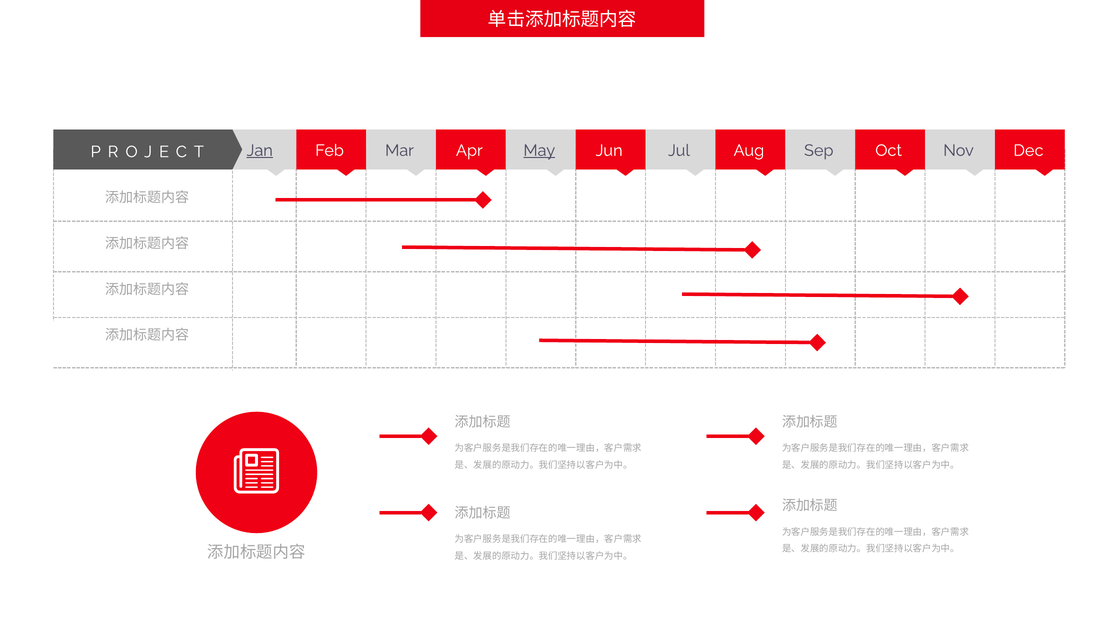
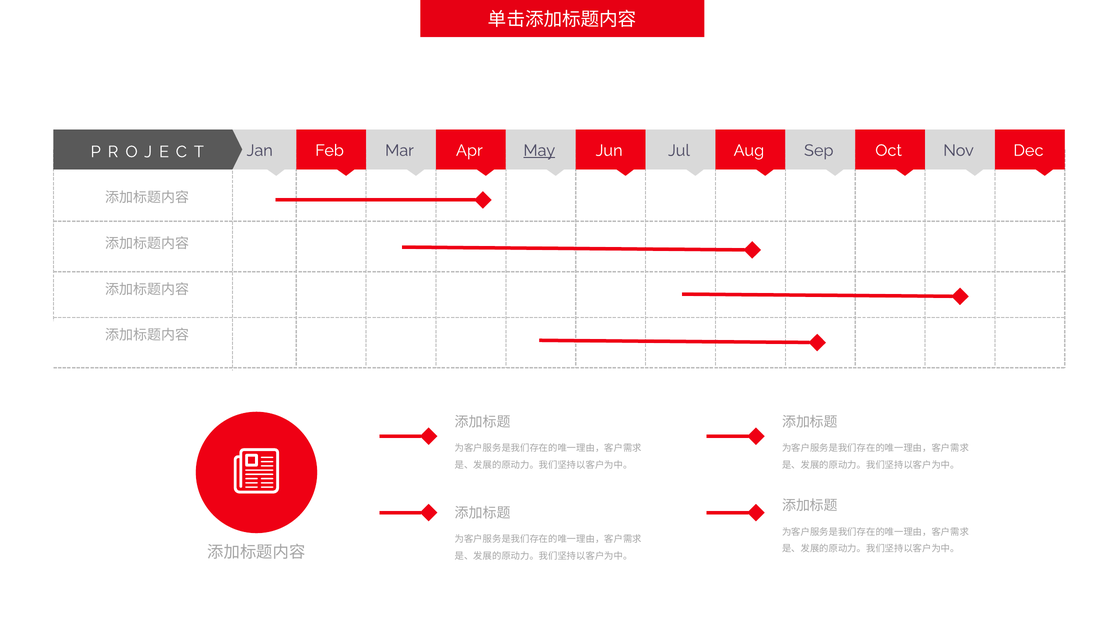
Jan underline: present -> none (260, 150)
